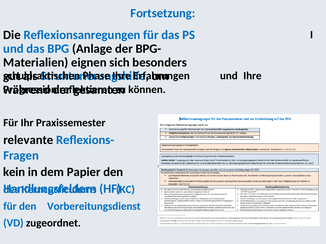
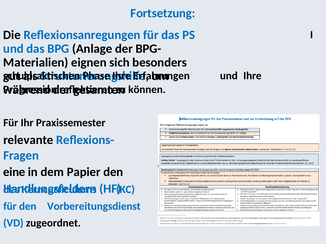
kein: kein -> eine (14, 172)
